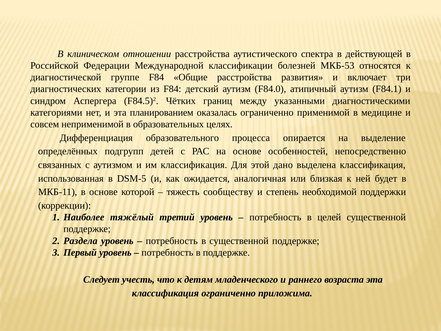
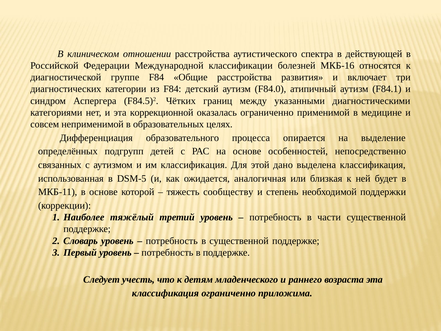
МКБ-53: МКБ-53 -> МКБ-16 (337, 66)
планированием: планированием -> коррекционной (162, 113)
целей: целей -> части (329, 217)
Раздела: Раздела -> Словарь (81, 241)
